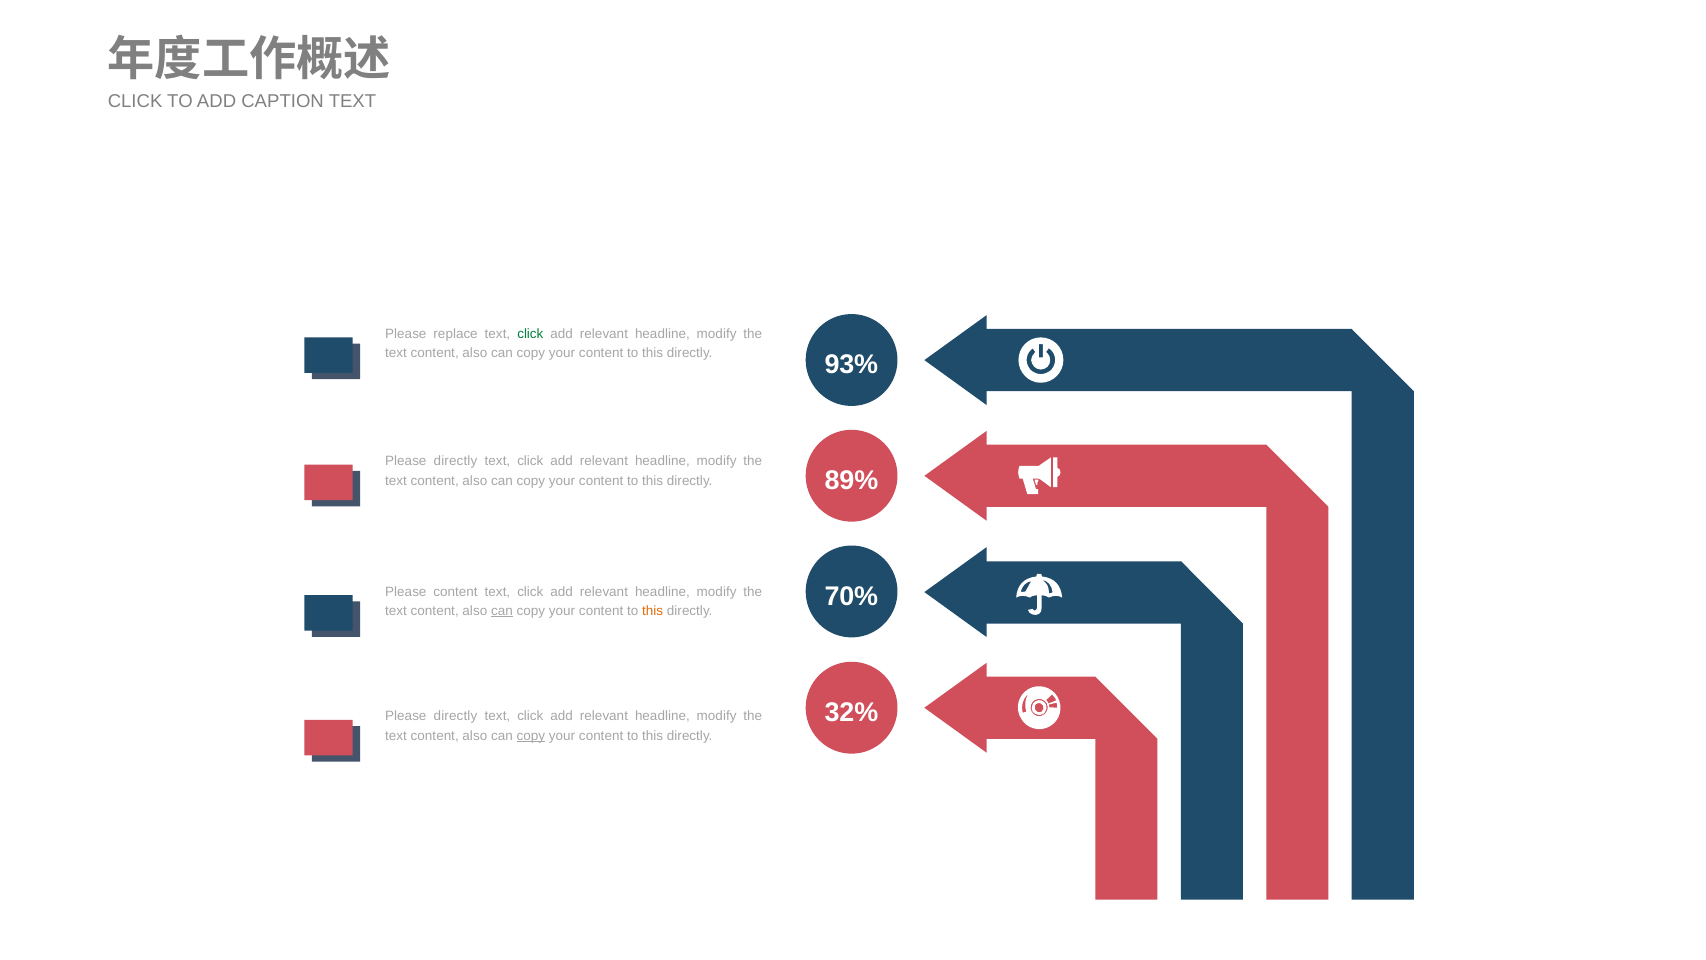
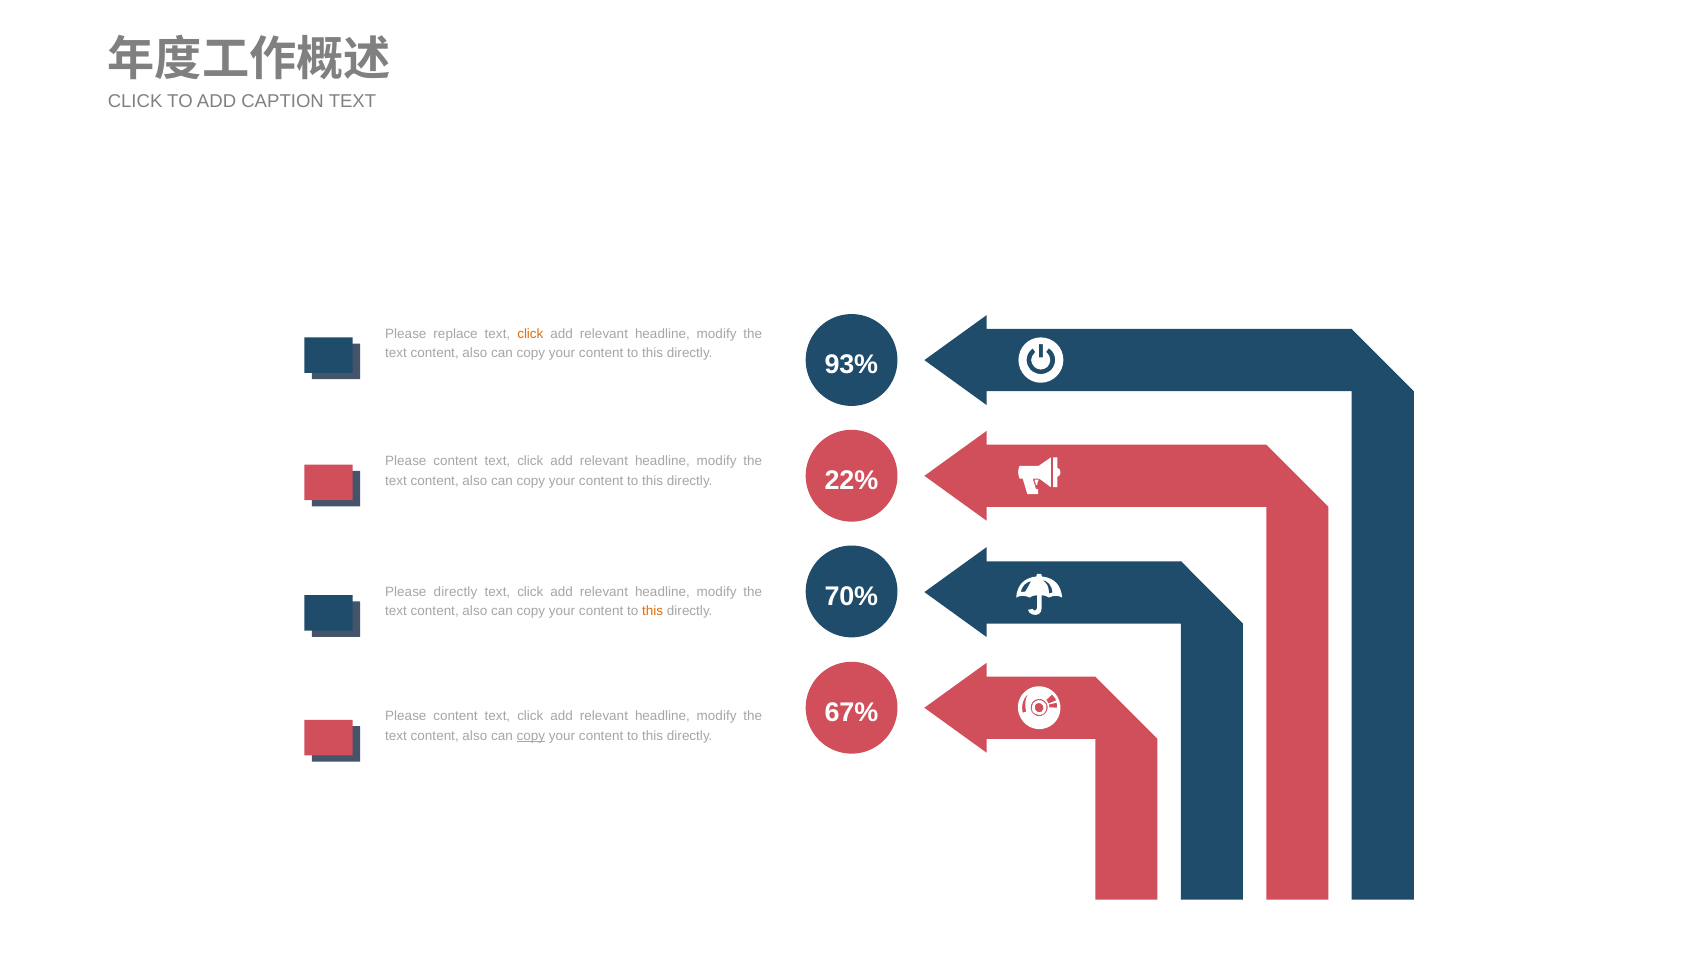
click colour: green -> orange (530, 334)
directly: directly -> content (456, 461)
89%: 89% -> 22% (851, 480)
Please content: content -> directly (456, 591)
can underline: present -> none (502, 611)
32%: 32% -> 67% (851, 712)
directly: directly -> content (456, 716)
